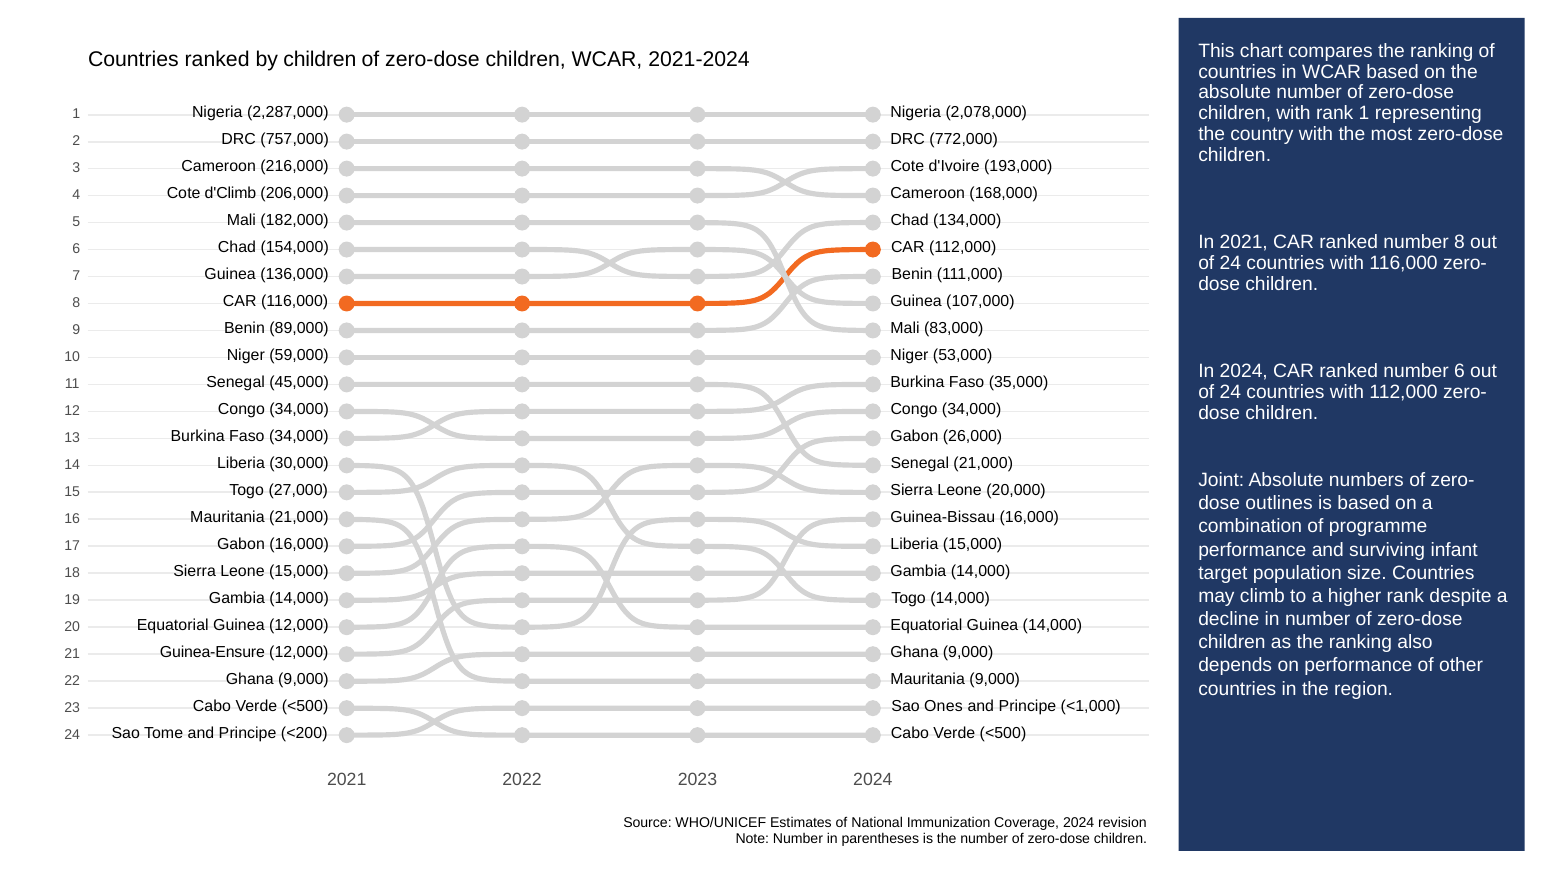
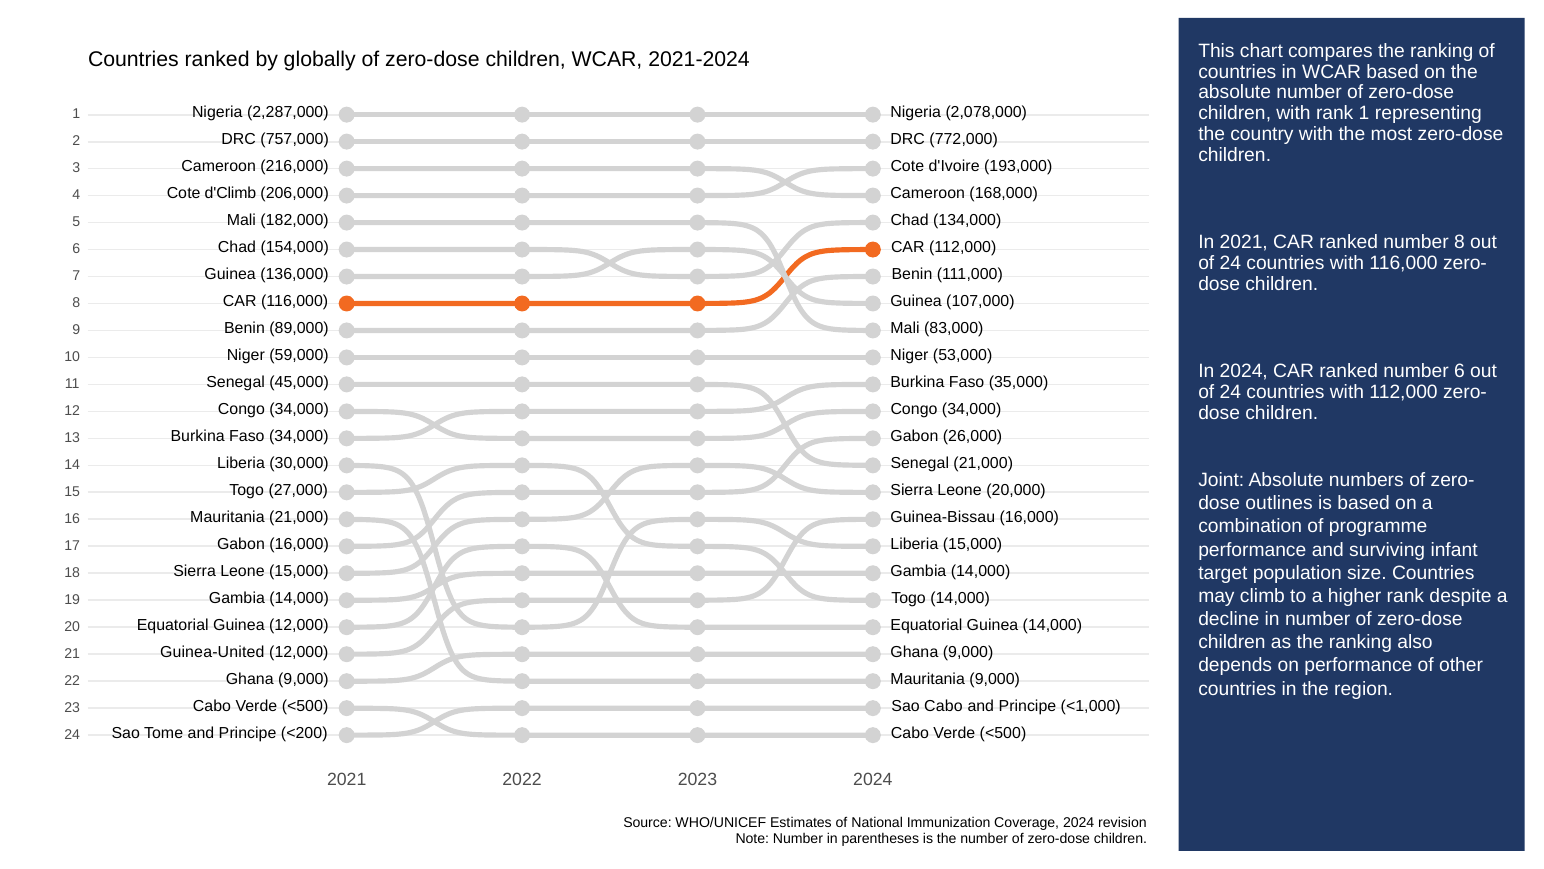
by children: children -> globally (320, 60)
Guinea-Ensure: Guinea-Ensure -> Guinea-United (212, 652)
Sao Ones: Ones -> Cabo (943, 706)
